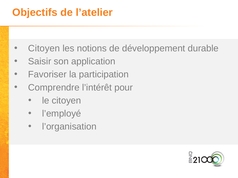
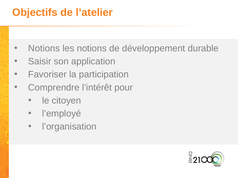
Citoyen: Citoyen -> Notions (44, 48)
